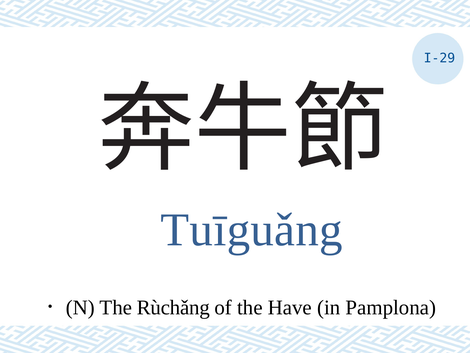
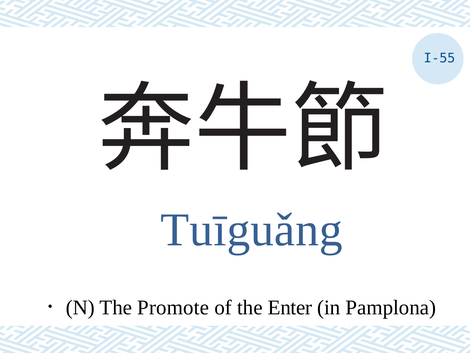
I-29: I-29 -> I-55 (439, 58)
Rùchǎng: Rùchǎng -> Promote (173, 307)
Have: Have -> Enter (290, 307)
